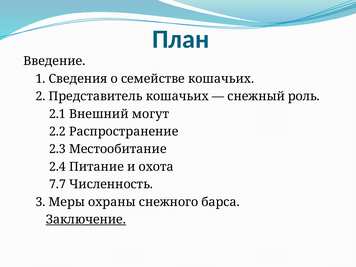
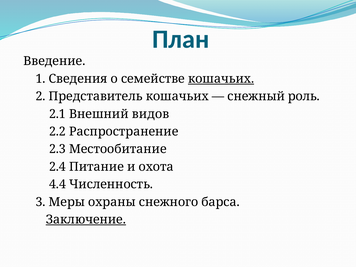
кошачьих underline: none -> present (221, 79)
могут: могут -> видов (151, 114)
7.7: 7.7 -> 4.4 (57, 184)
